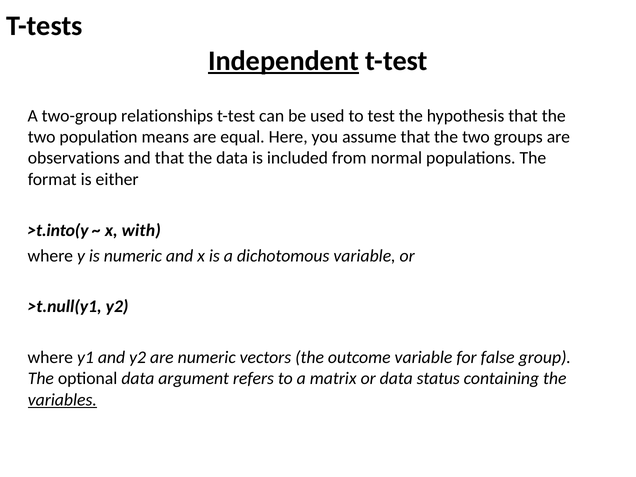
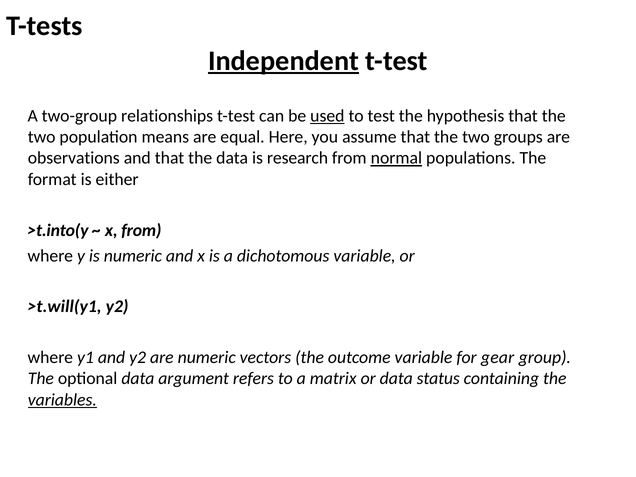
used underline: none -> present (327, 116)
included: included -> research (297, 158)
normal underline: none -> present (396, 158)
x with: with -> from (141, 230)
>t.null(y1: >t.null(y1 -> >t.will(y1 (65, 307)
false: false -> gear (498, 357)
